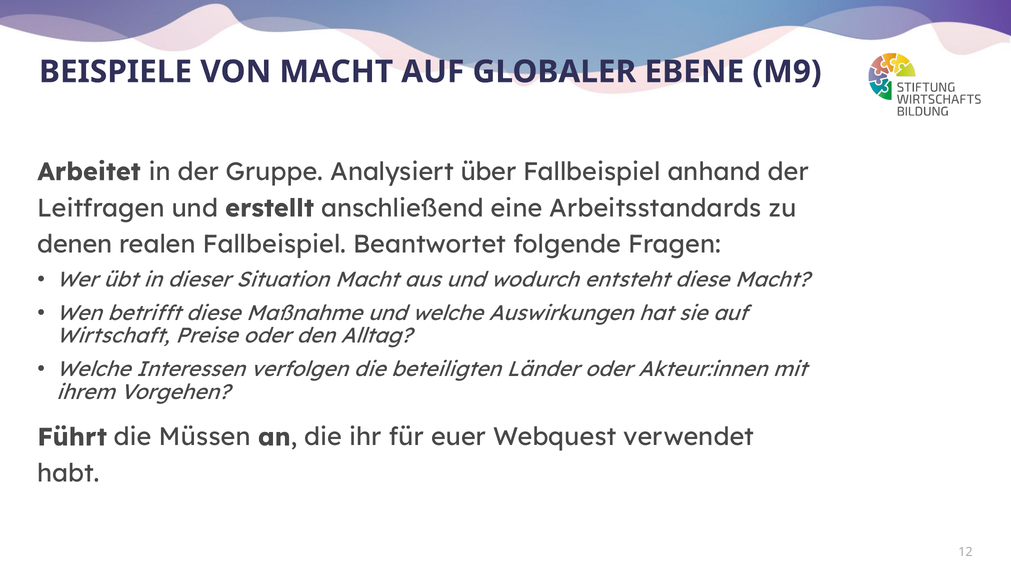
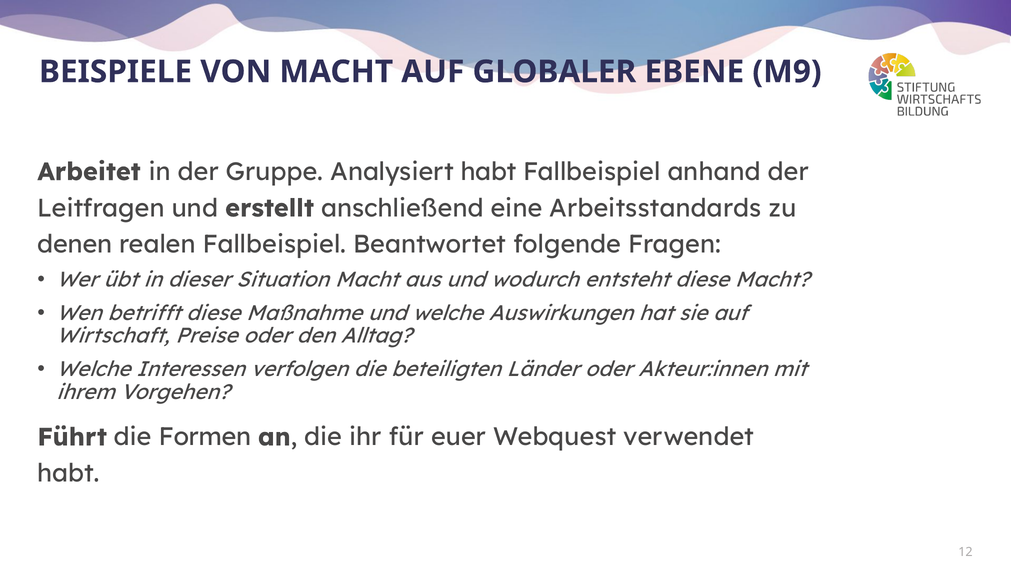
Analysiert über: über -> habt (489, 172)
Müssen: Müssen -> Formen (205, 437)
